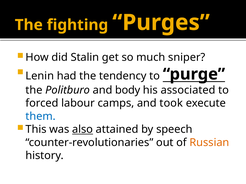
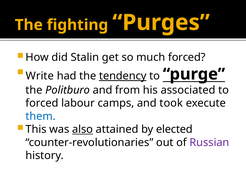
much sniper: sniper -> forced (187, 58)
Lenin: Lenin -> Write (40, 76)
tendency underline: none -> present (123, 76)
body: body -> from (128, 90)
speech: speech -> elected (174, 130)
Russian colour: orange -> purple (209, 143)
